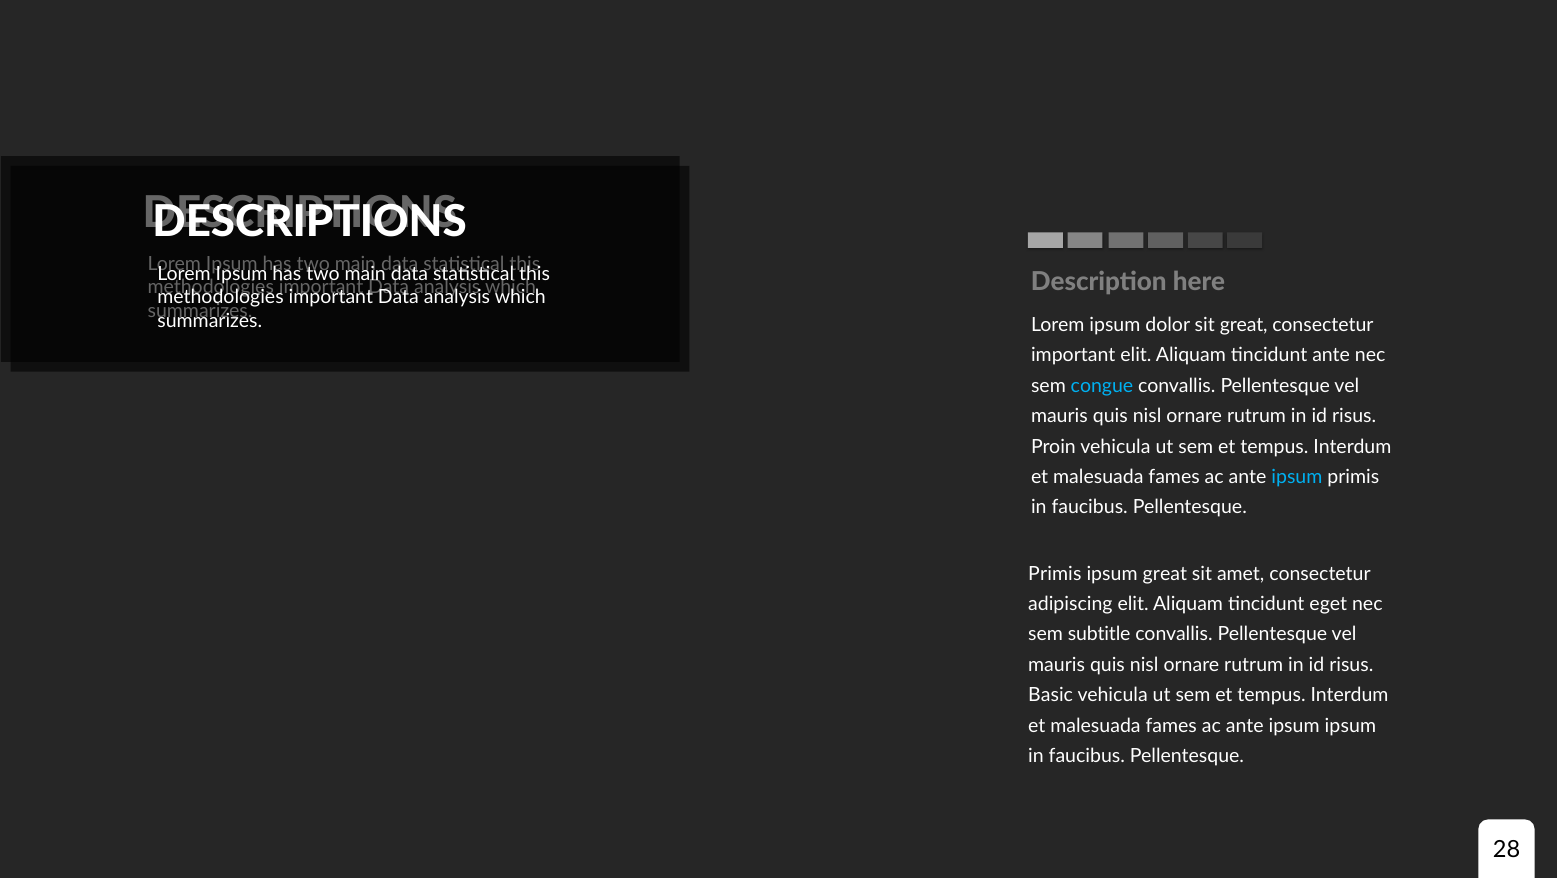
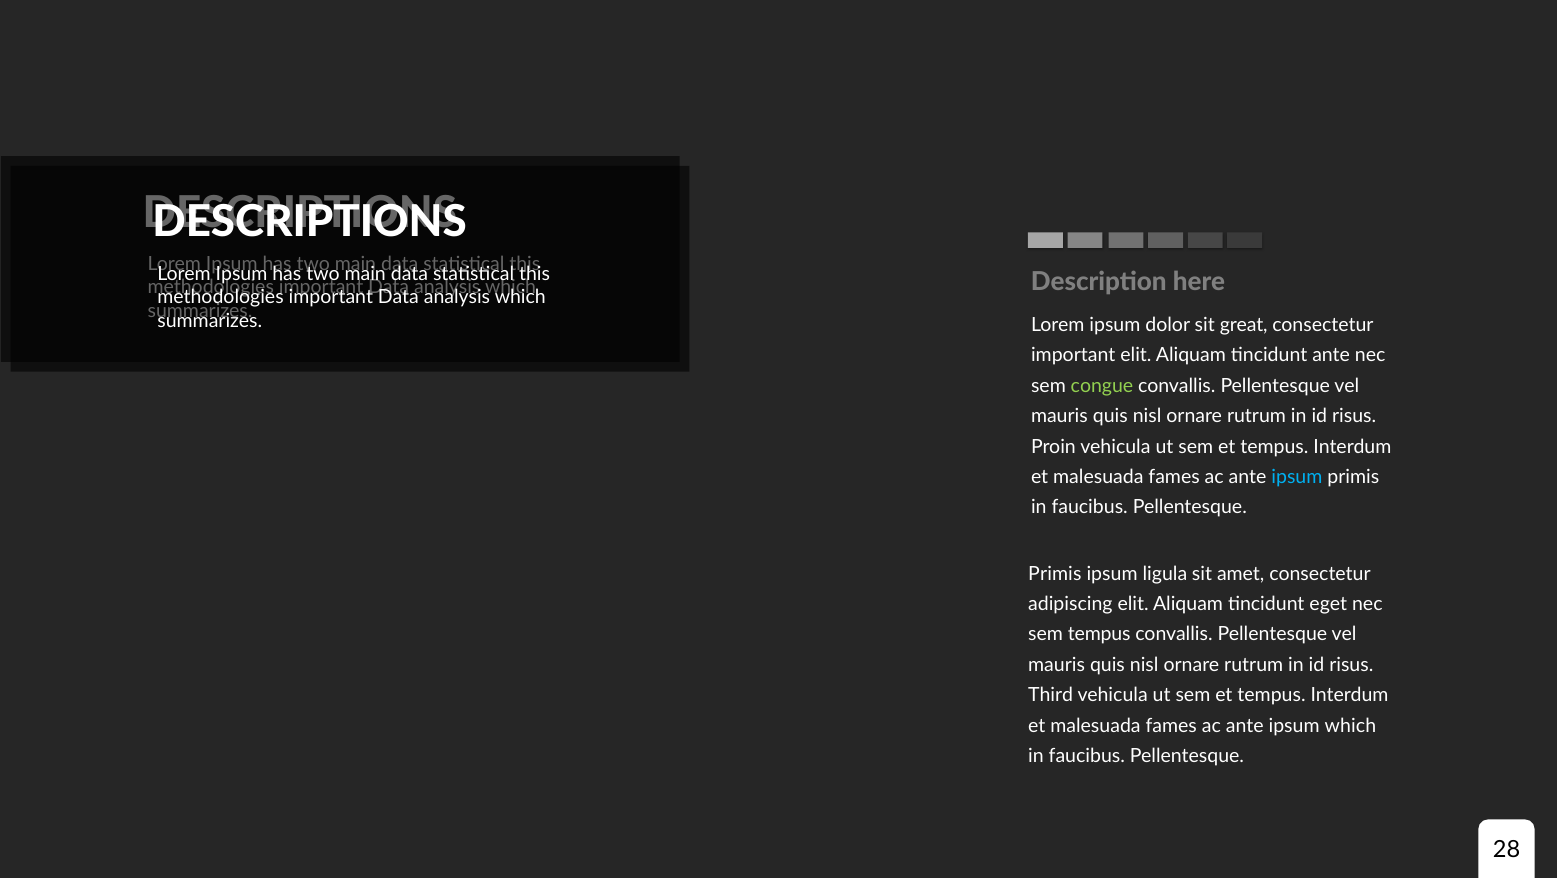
congue colour: light blue -> light green (1102, 386)
ipsum great: great -> ligula (1165, 574)
sem subtitle: subtitle -> tempus (1099, 635)
Basic: Basic -> Third (1051, 695)
ipsum ipsum: ipsum -> which (1350, 726)
